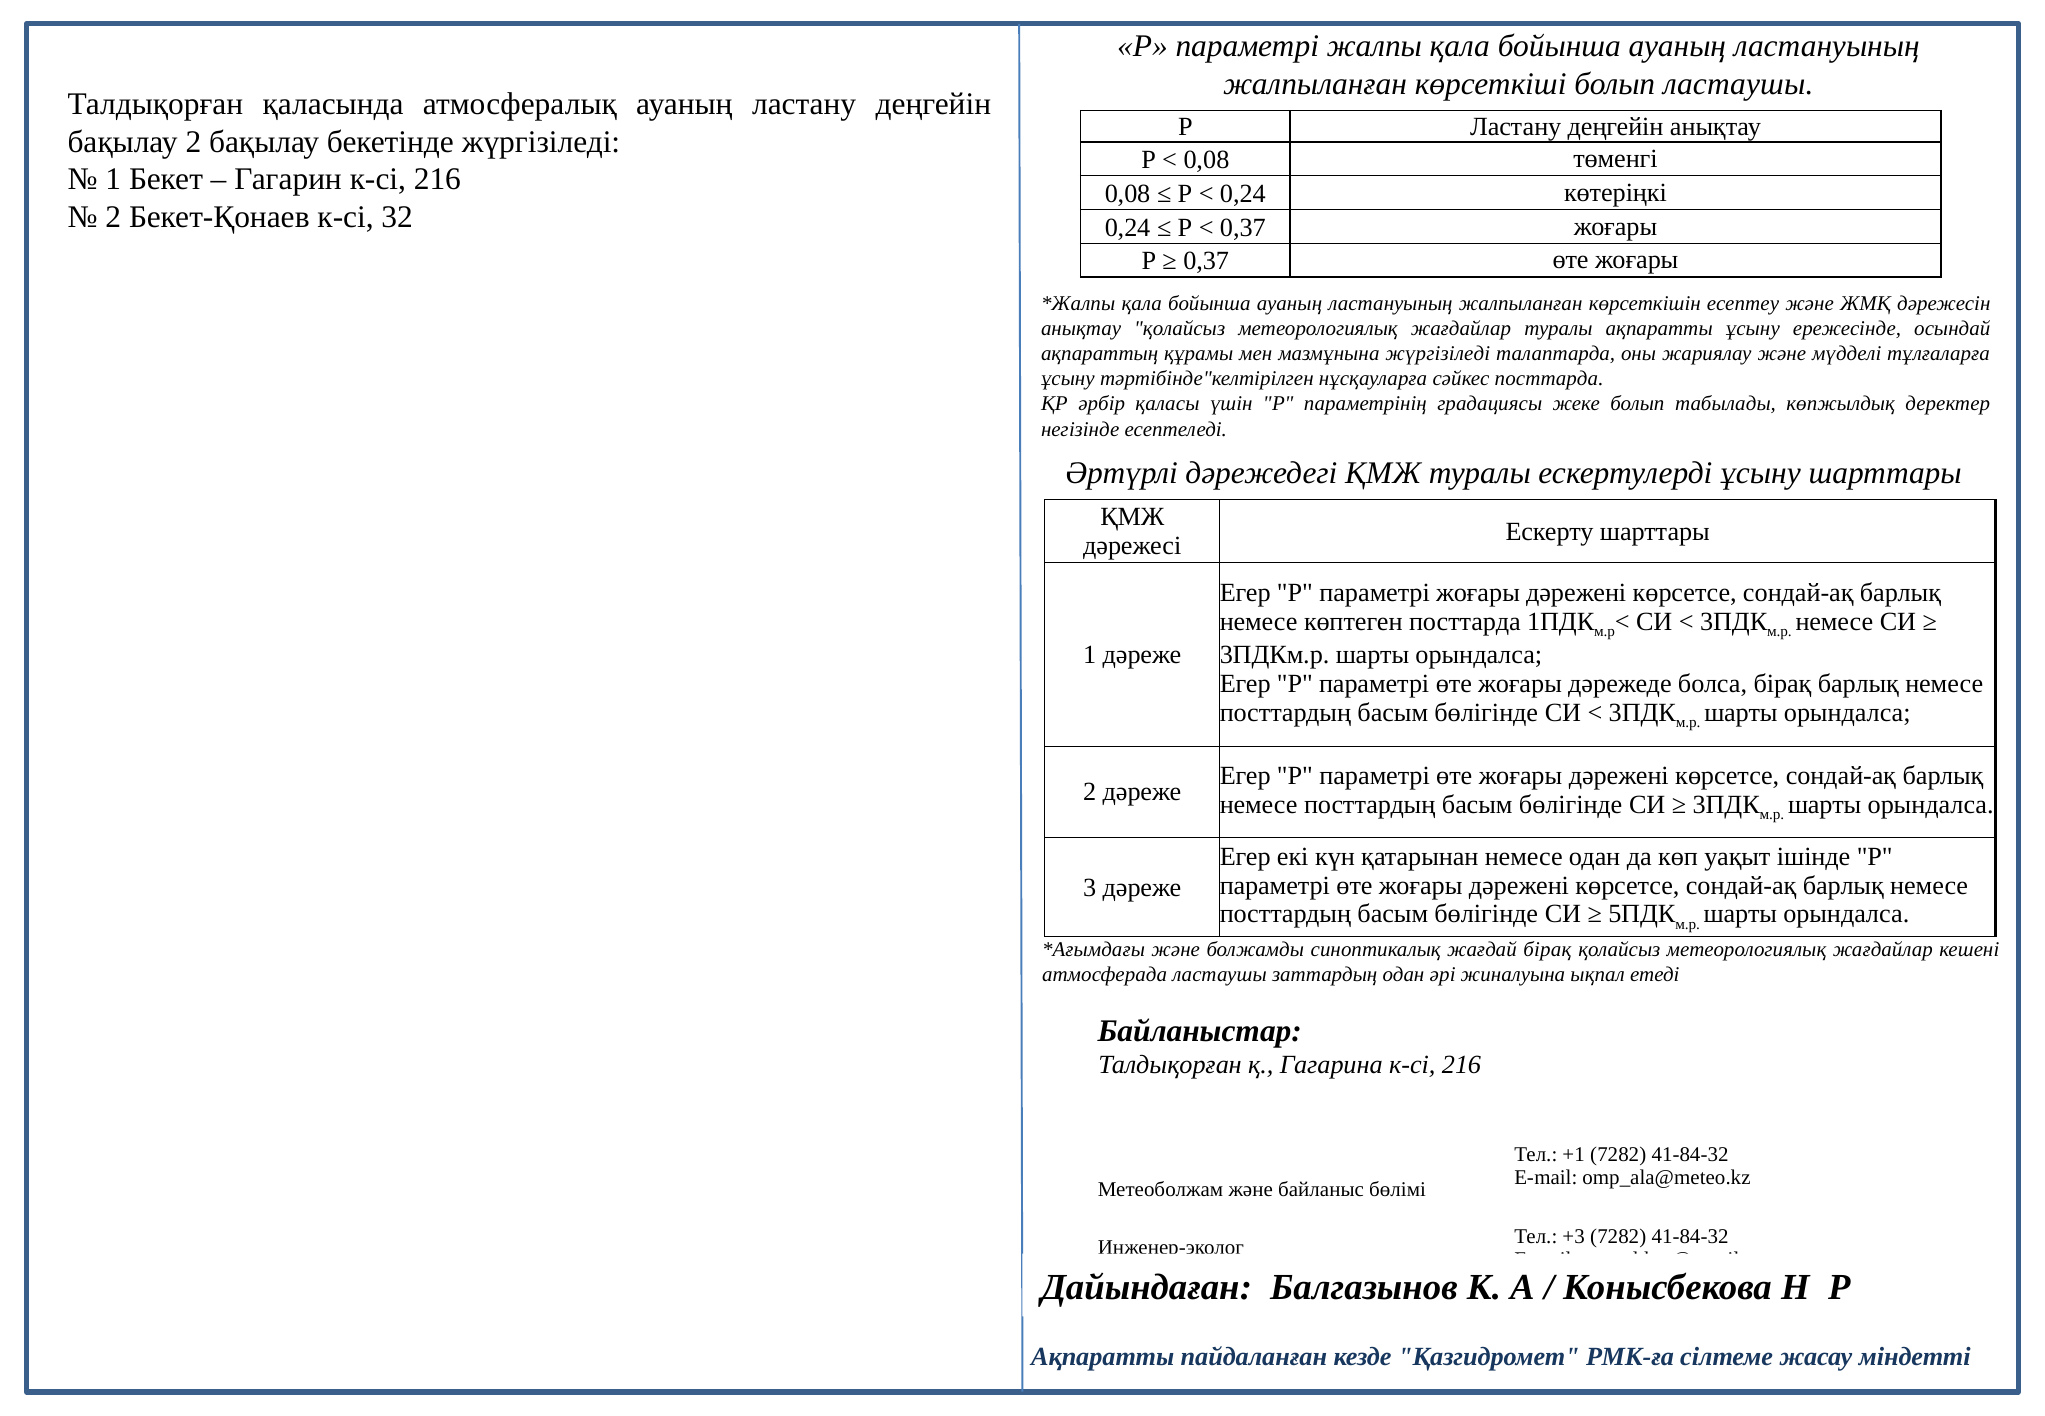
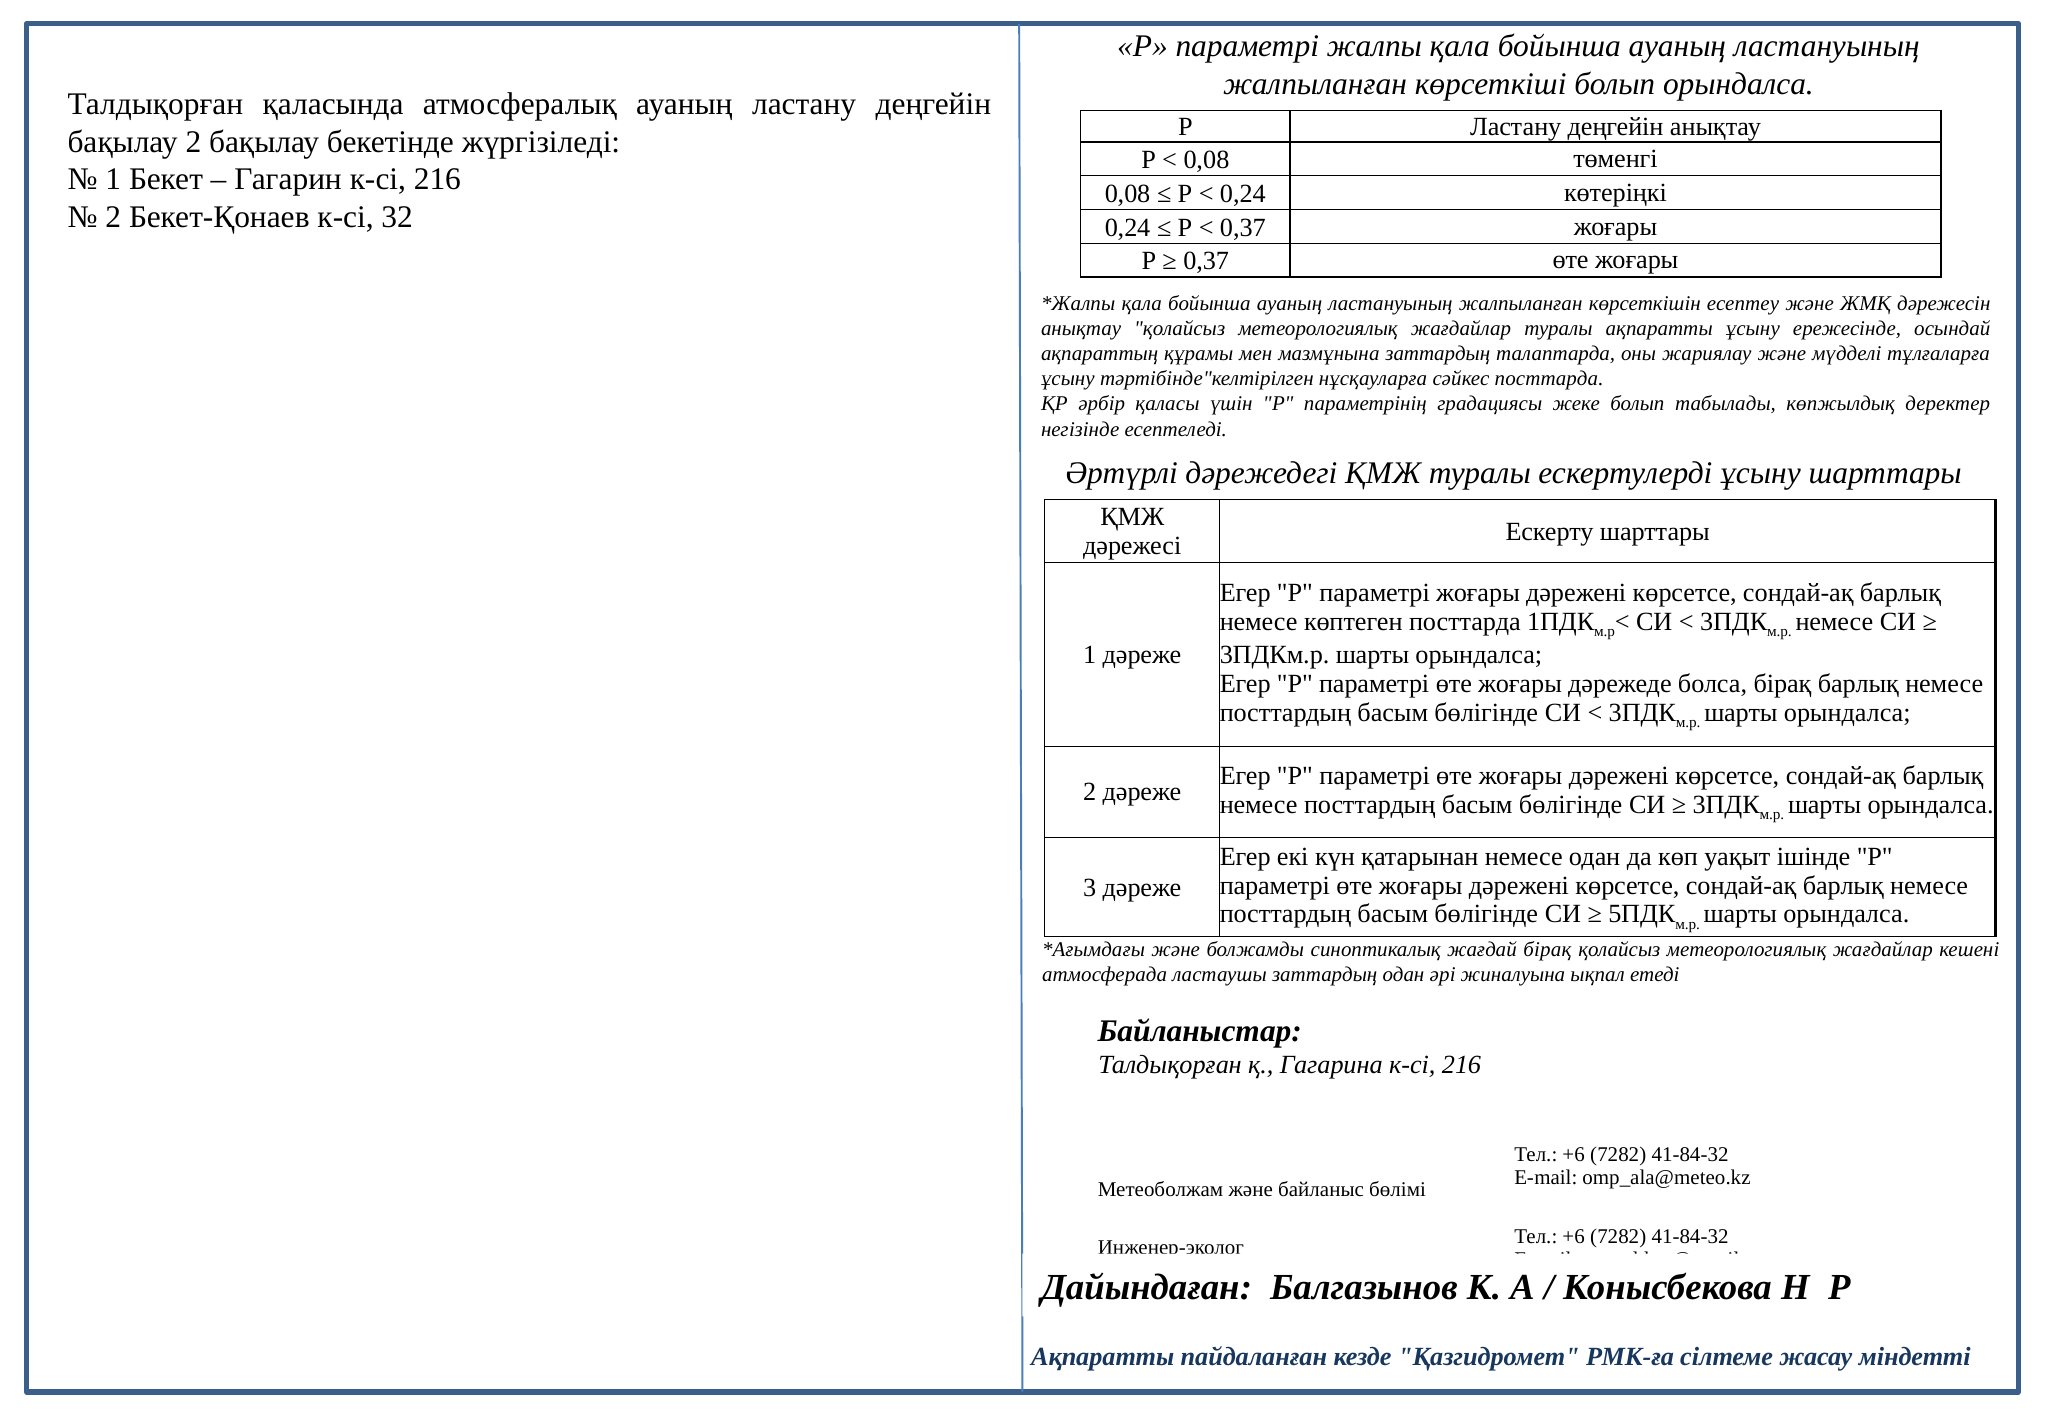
болып ластаушы: ластаушы -> орындалса (1738, 84)
мазмұнына жүргізіледі: жүргізіледі -> заттардың (1438, 354)
+1: +1 -> +6 (1574, 1154)
+3: +3 -> +6 (1574, 1236)
